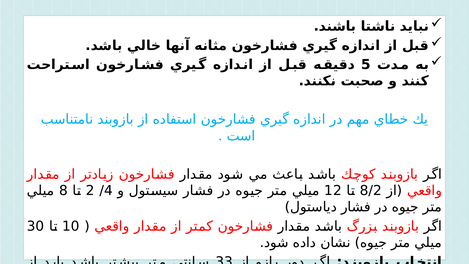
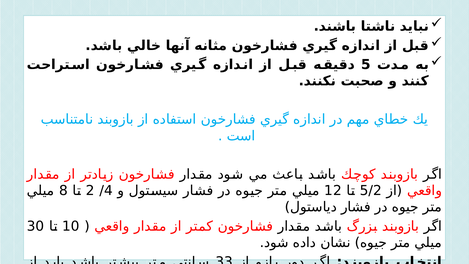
8/2: 8/2 -> 5/2 (371, 191)
